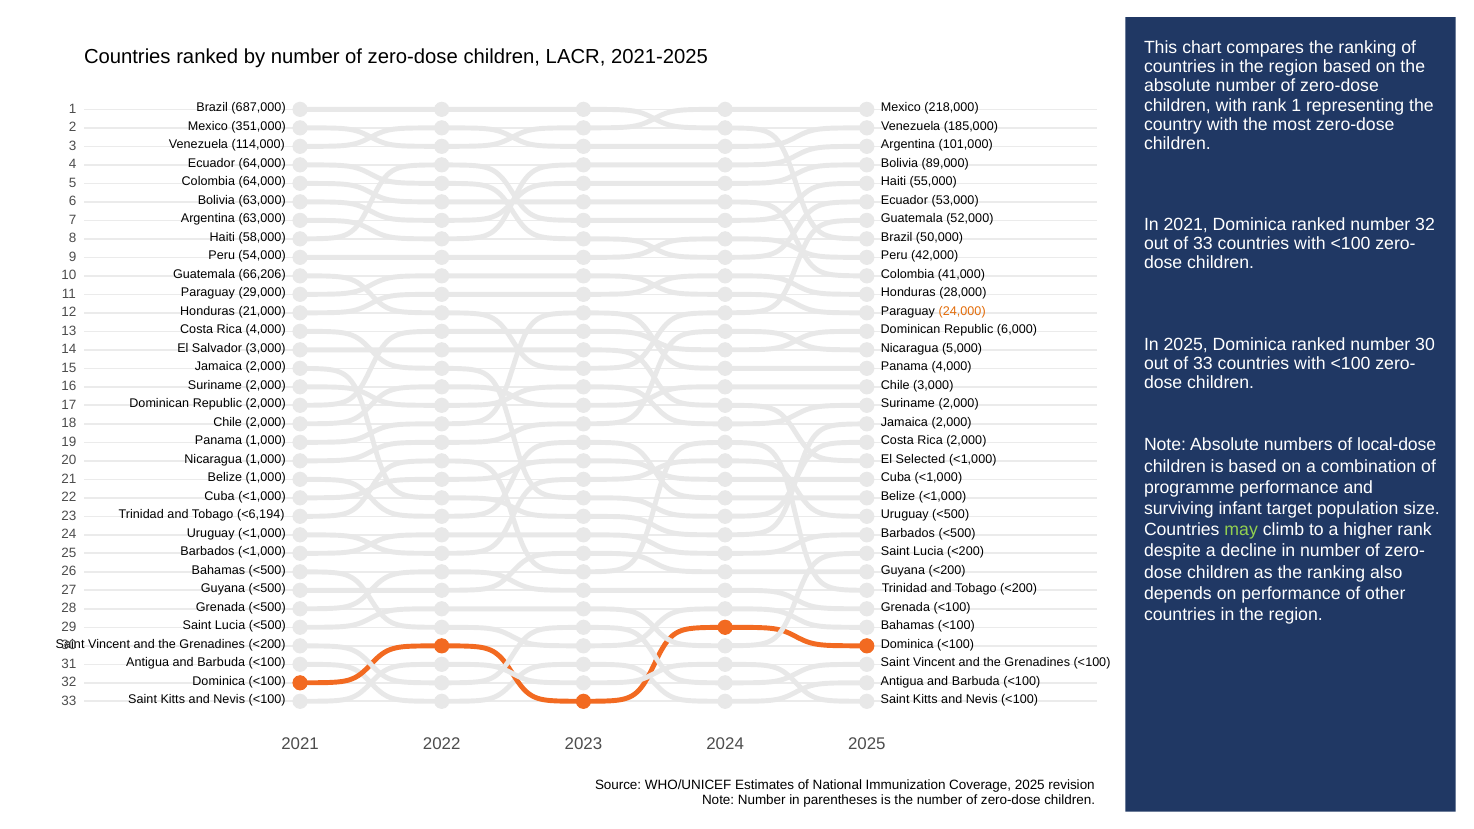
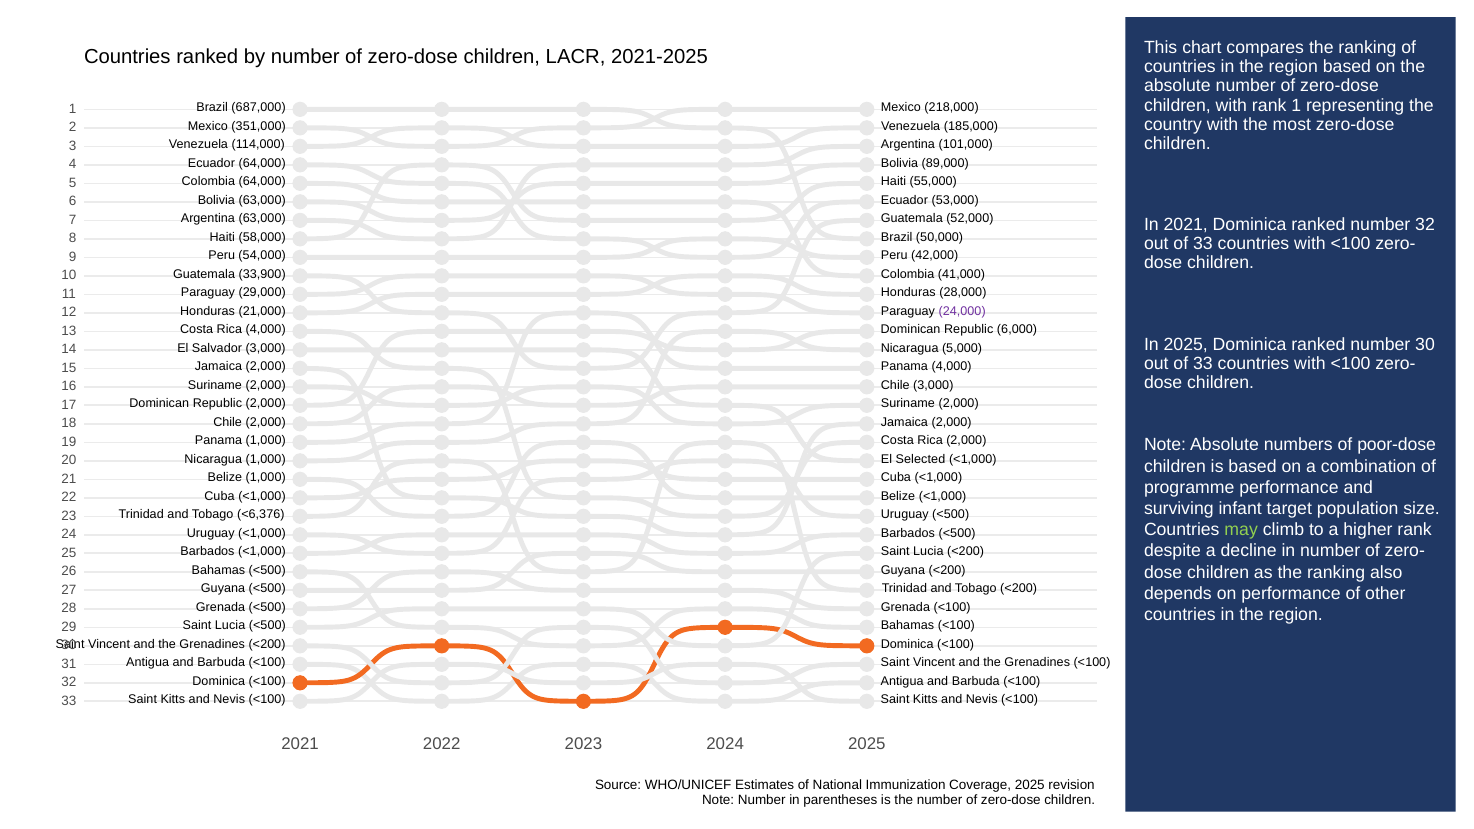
66,206: 66,206 -> 33,900 (262, 274)
24,000 colour: orange -> purple (962, 311)
local-dose: local-dose -> poor-dose (1397, 445)
<6,194: <6,194 -> <6,376 (261, 515)
